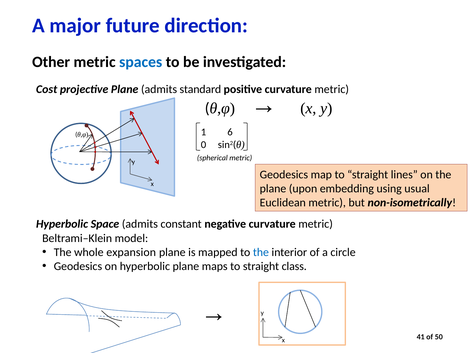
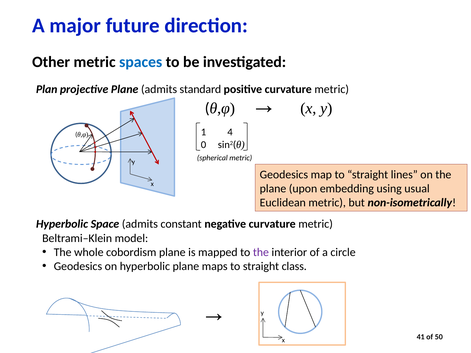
Cost: Cost -> Plan (47, 89)
6: 6 -> 4 (230, 132)
expansion: expansion -> cobordism (131, 252)
the colour: blue -> purple (261, 252)
